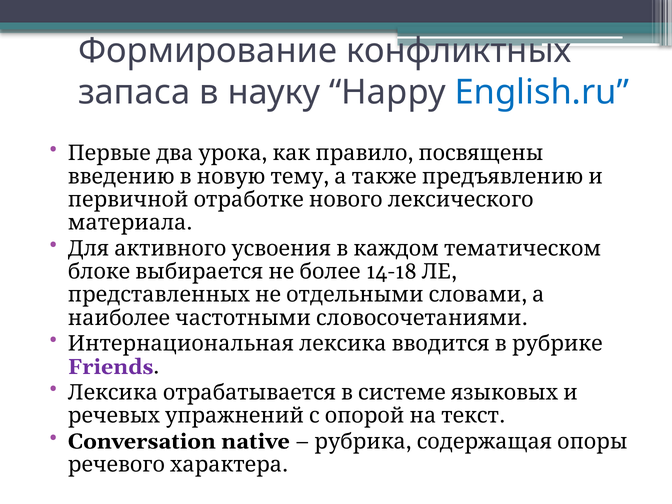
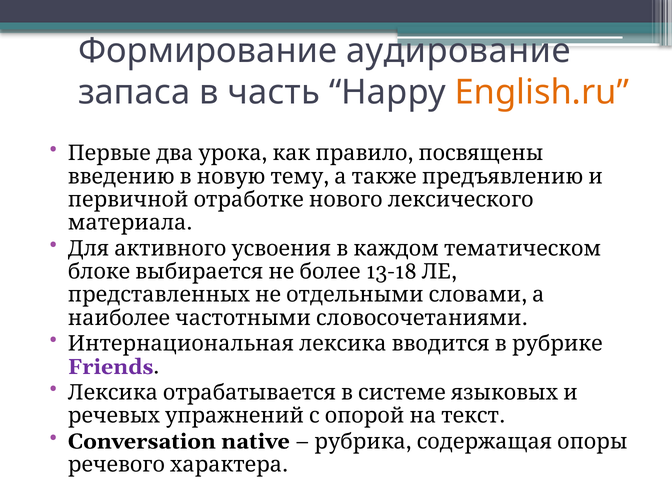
конфликтных: конфликтных -> аудирование (458, 51)
науку: науку -> часть (274, 92)
English.ru colour: blue -> orange (542, 92)
14-18: 14-18 -> 13-18 (392, 272)
